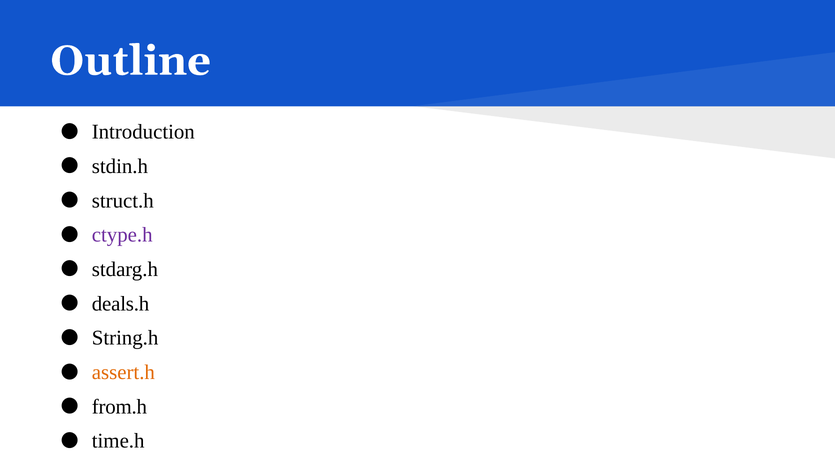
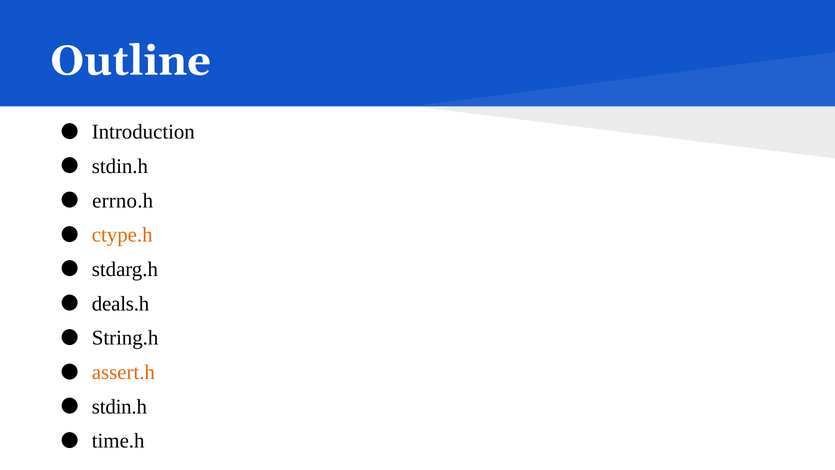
struct.h: struct.h -> errno.h (123, 201)
ctype.h colour: purple -> orange (122, 235)
from.h: from.h -> stdin.h (119, 407)
